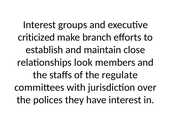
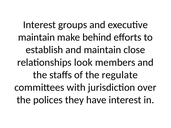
criticized: criticized -> maintain (36, 37)
branch: branch -> behind (97, 37)
